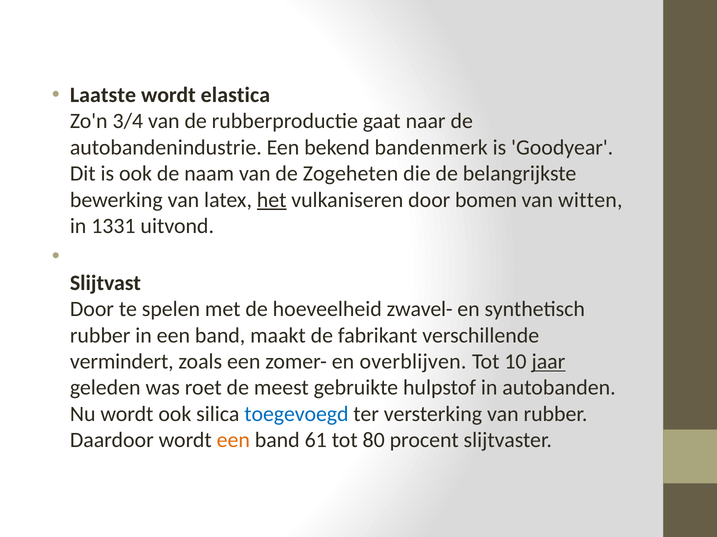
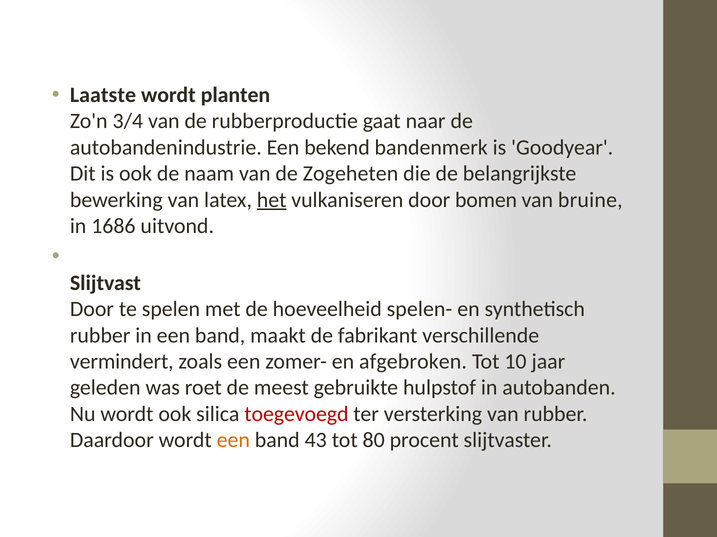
elastica: elastica -> planten (235, 95)
witten: witten -> bruine (590, 200)
1331: 1331 -> 1686 (113, 226)
zwavel-: zwavel- -> spelen- (419, 310)
overblijven: overblijven -> afgebroken (413, 362)
jaar underline: present -> none (548, 362)
toegevoegd colour: blue -> red (296, 415)
61: 61 -> 43 (316, 441)
